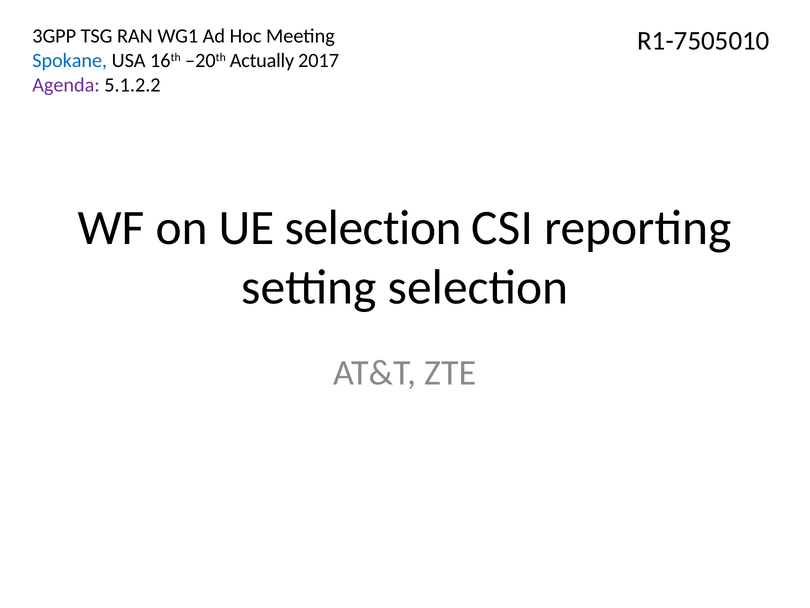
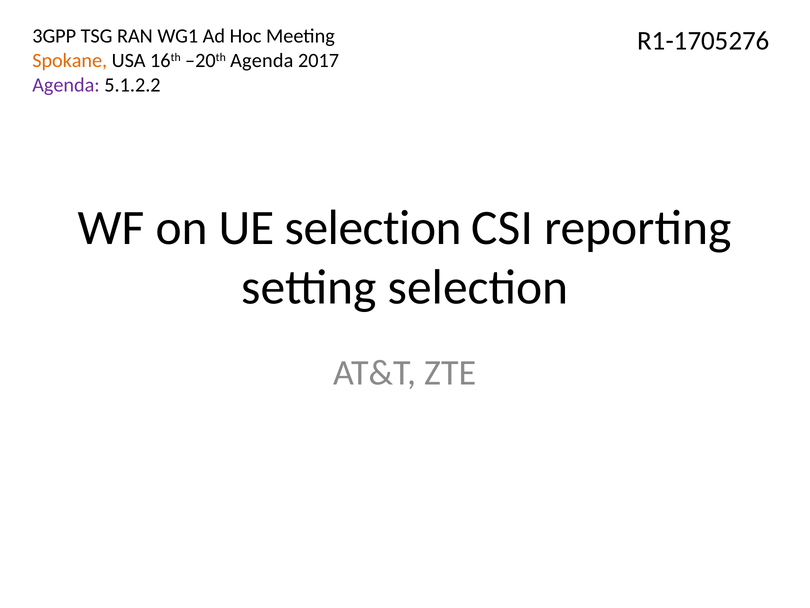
R1-7505010: R1-7505010 -> R1-1705276 (703, 41)
Spokane colour: blue -> orange (70, 61)
–20th Actually: Actually -> Agenda (262, 61)
